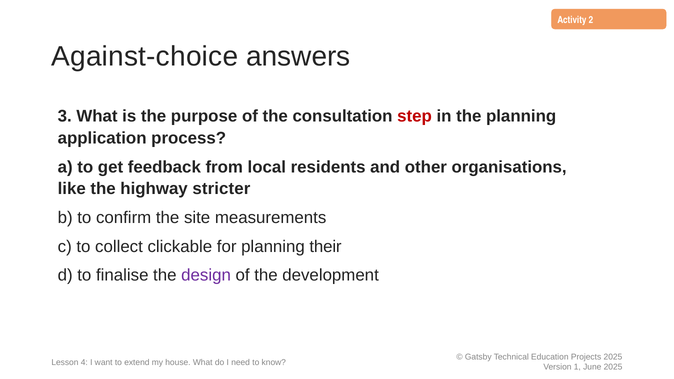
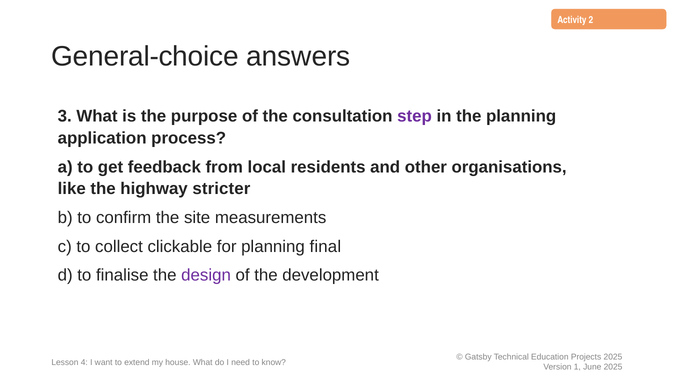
Against-choice: Against-choice -> General-choice (145, 57)
step colour: red -> purple (415, 116)
their: their -> final (325, 247)
